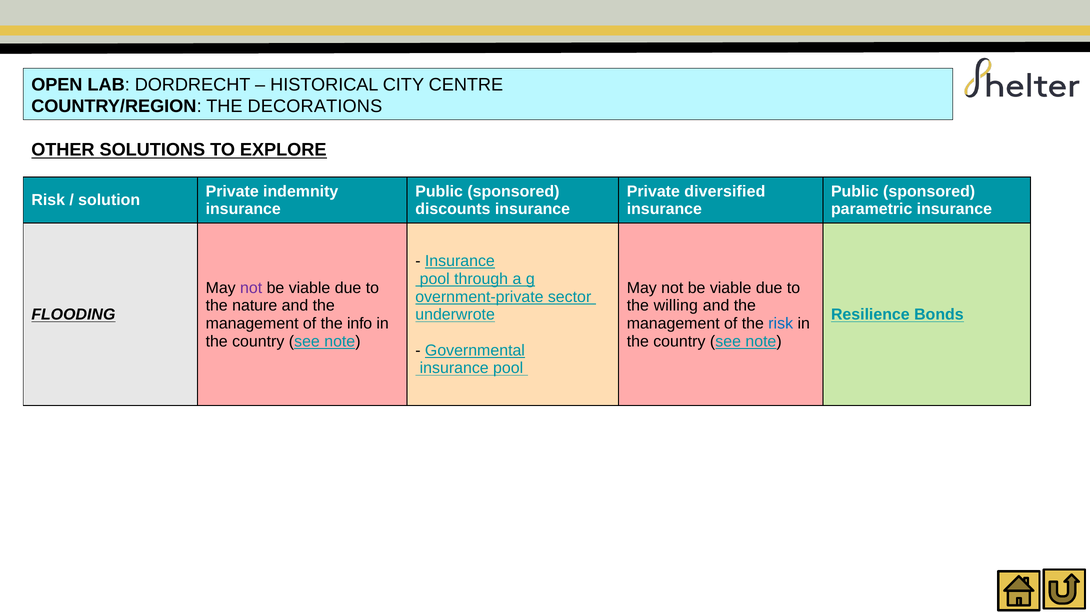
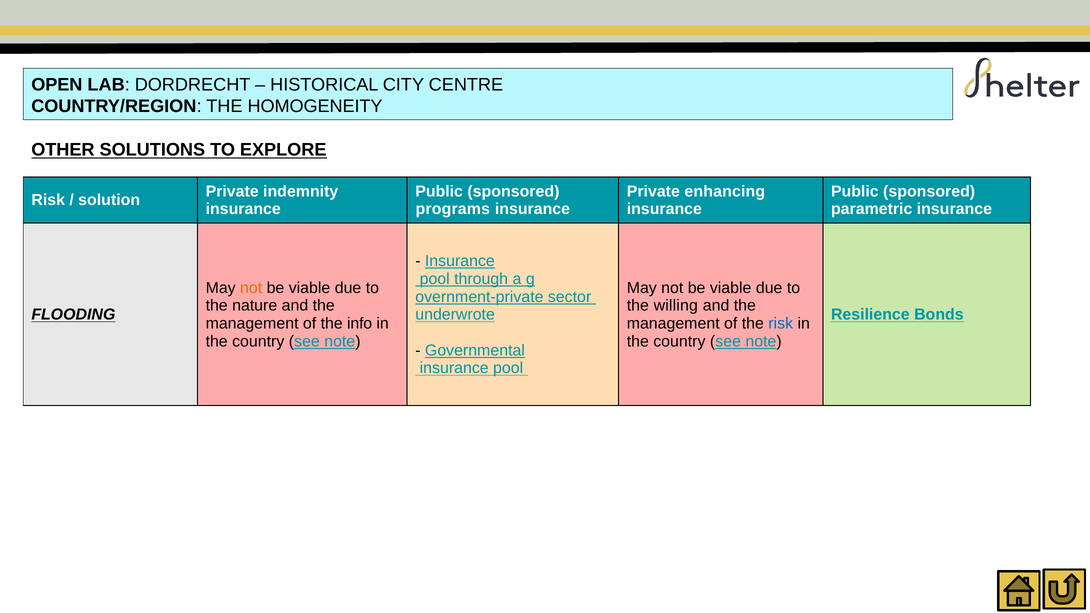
DECORATIONS: DECORATIONS -> HOMOGENEITY (315, 106)
diversified: diversified -> enhancing (725, 191)
discounts: discounts -> programs (453, 209)
not colour: purple -> orange (251, 288)
